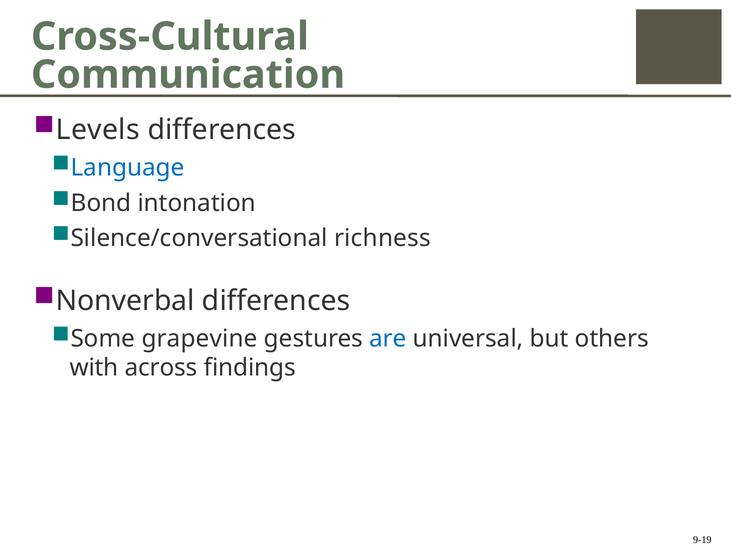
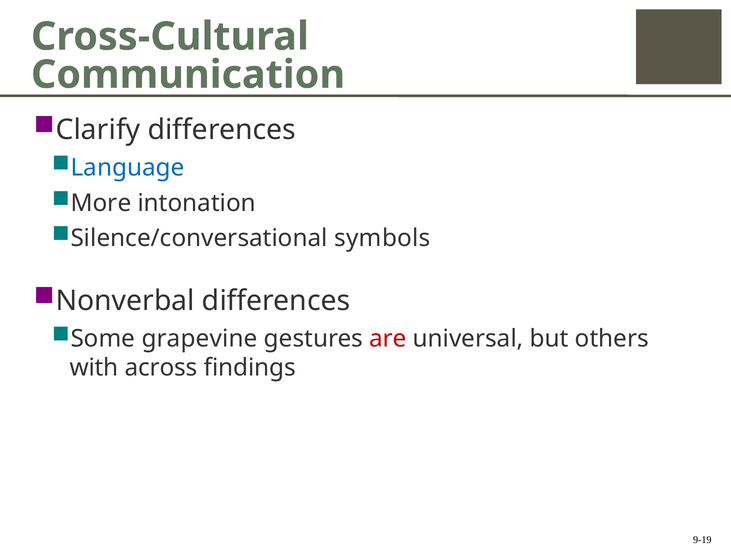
Levels: Levels -> Clarify (98, 130)
Bond: Bond -> More (101, 203)
richness: richness -> symbols (382, 238)
are colour: blue -> red (388, 338)
